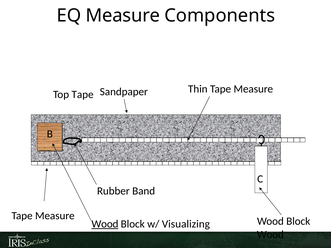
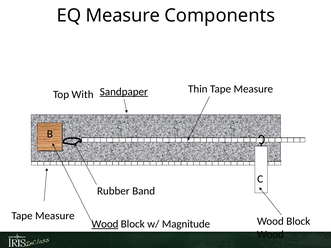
Sandpaper underline: none -> present (124, 92)
Top Tape: Tape -> With (83, 95)
Visualizing: Visualizing -> Magnitude (186, 224)
